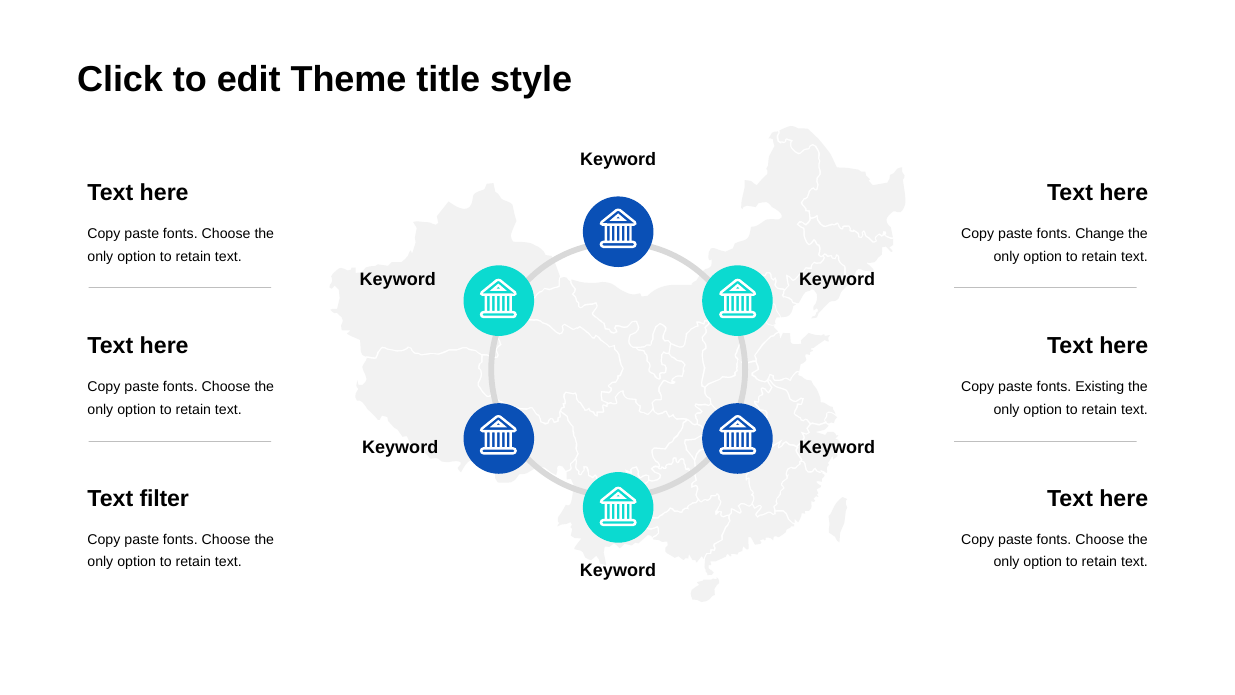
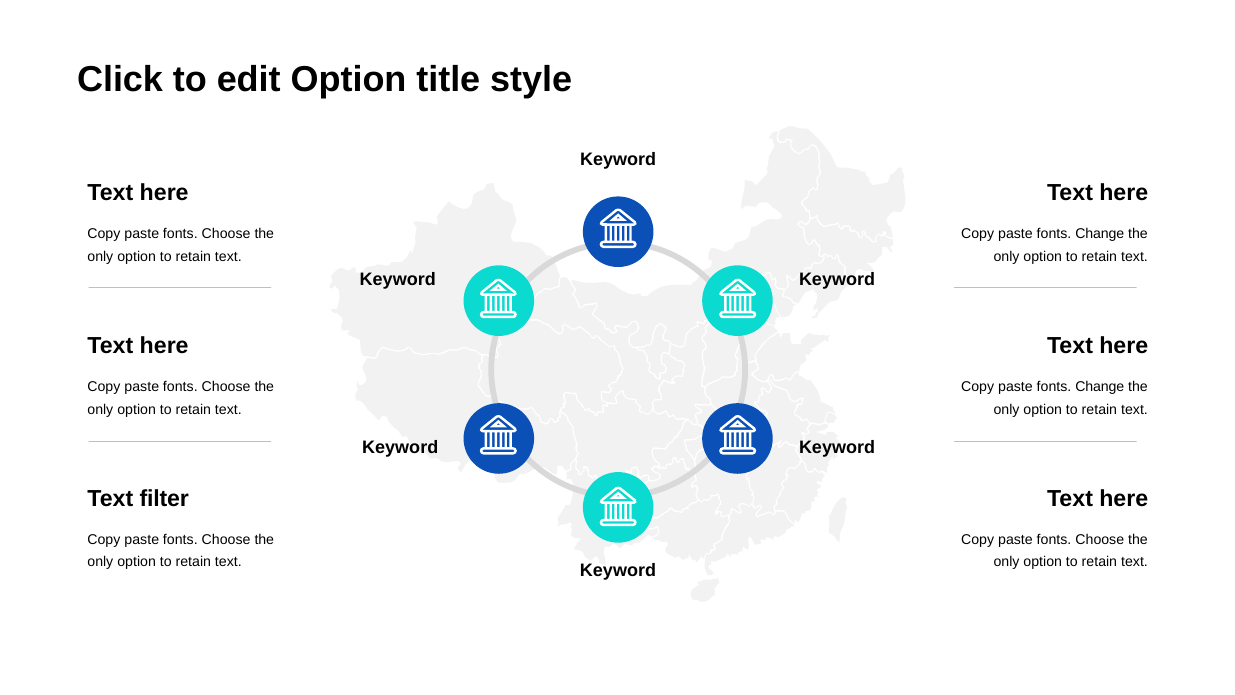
edit Theme: Theme -> Option (349, 80)
Existing: Existing -> Change (1100, 387)
